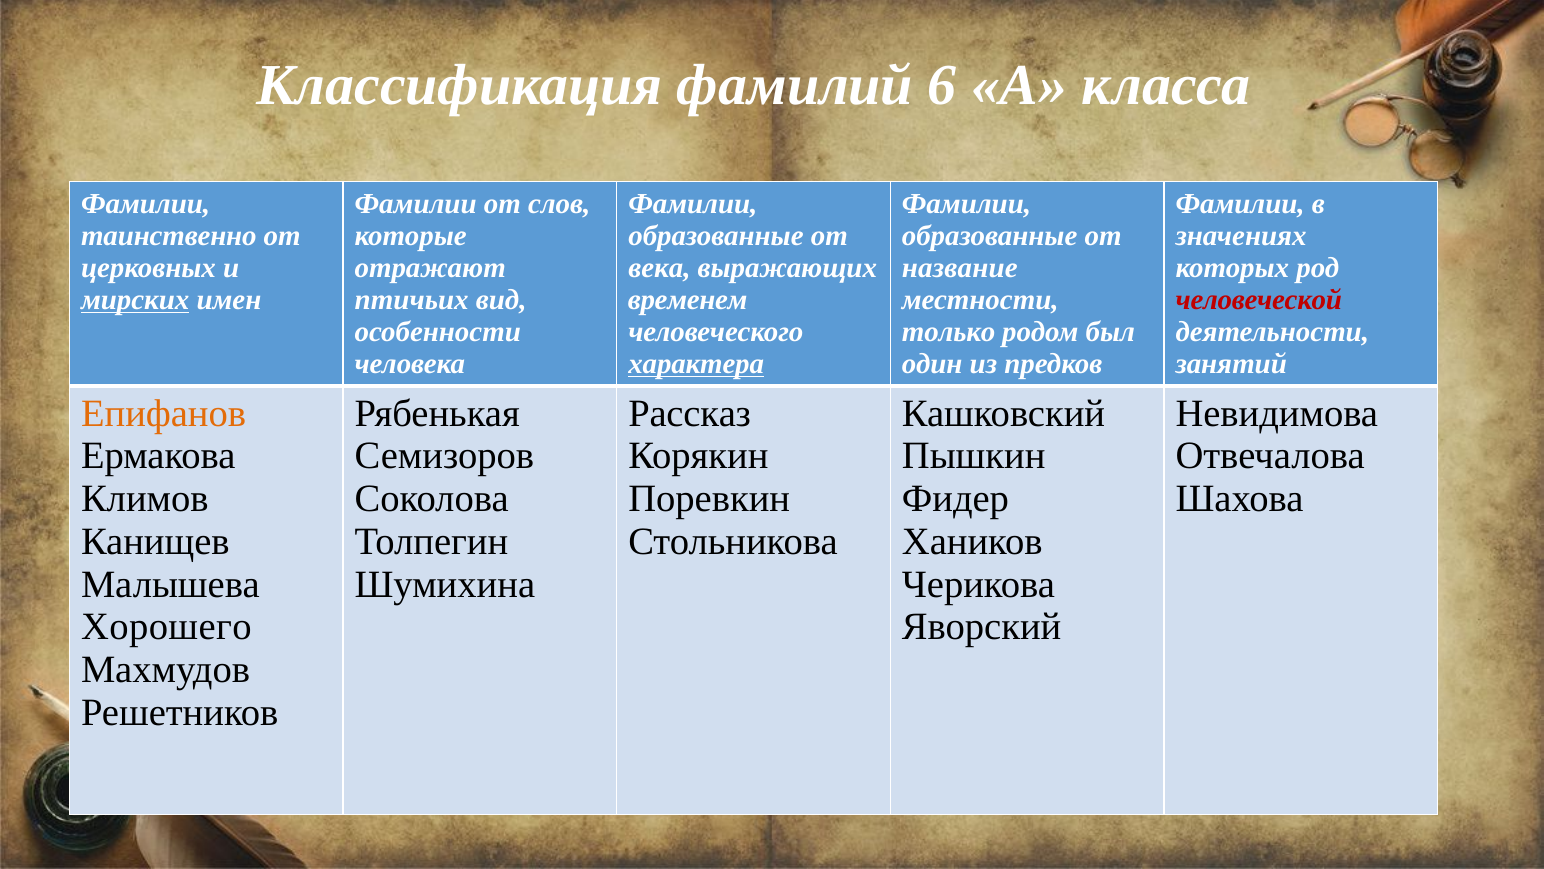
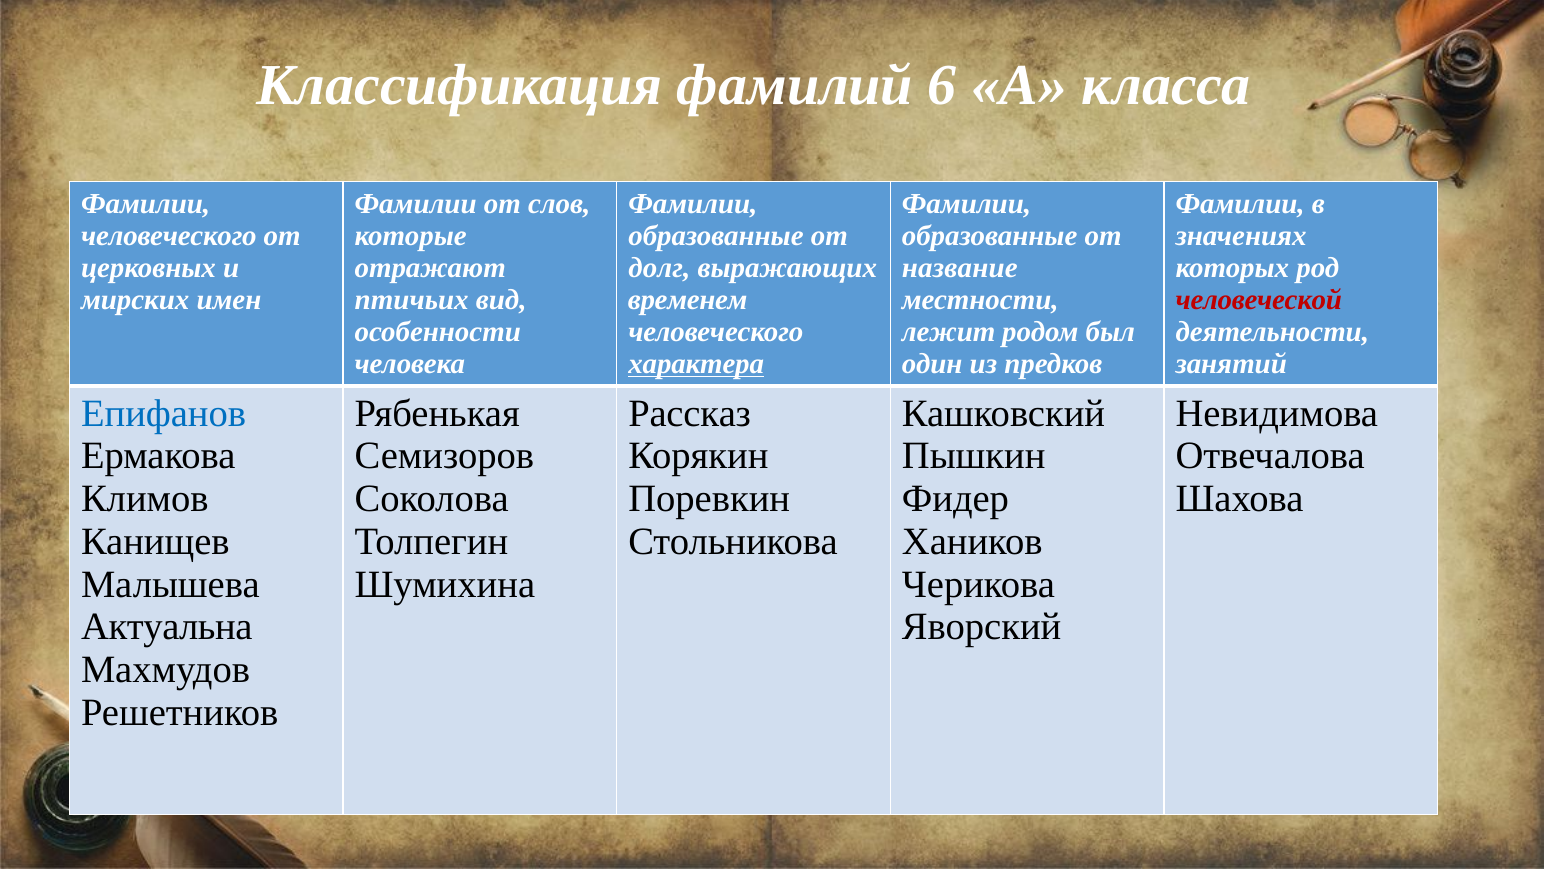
таинственно: таинственно -> человеческого (169, 236)
века: века -> долг (659, 268)
мирских underline: present -> none (135, 300)
только: только -> лежит (949, 332)
Епифанов colour: orange -> blue (164, 413)
Хорошего: Хорошего -> Актуальна (167, 627)
